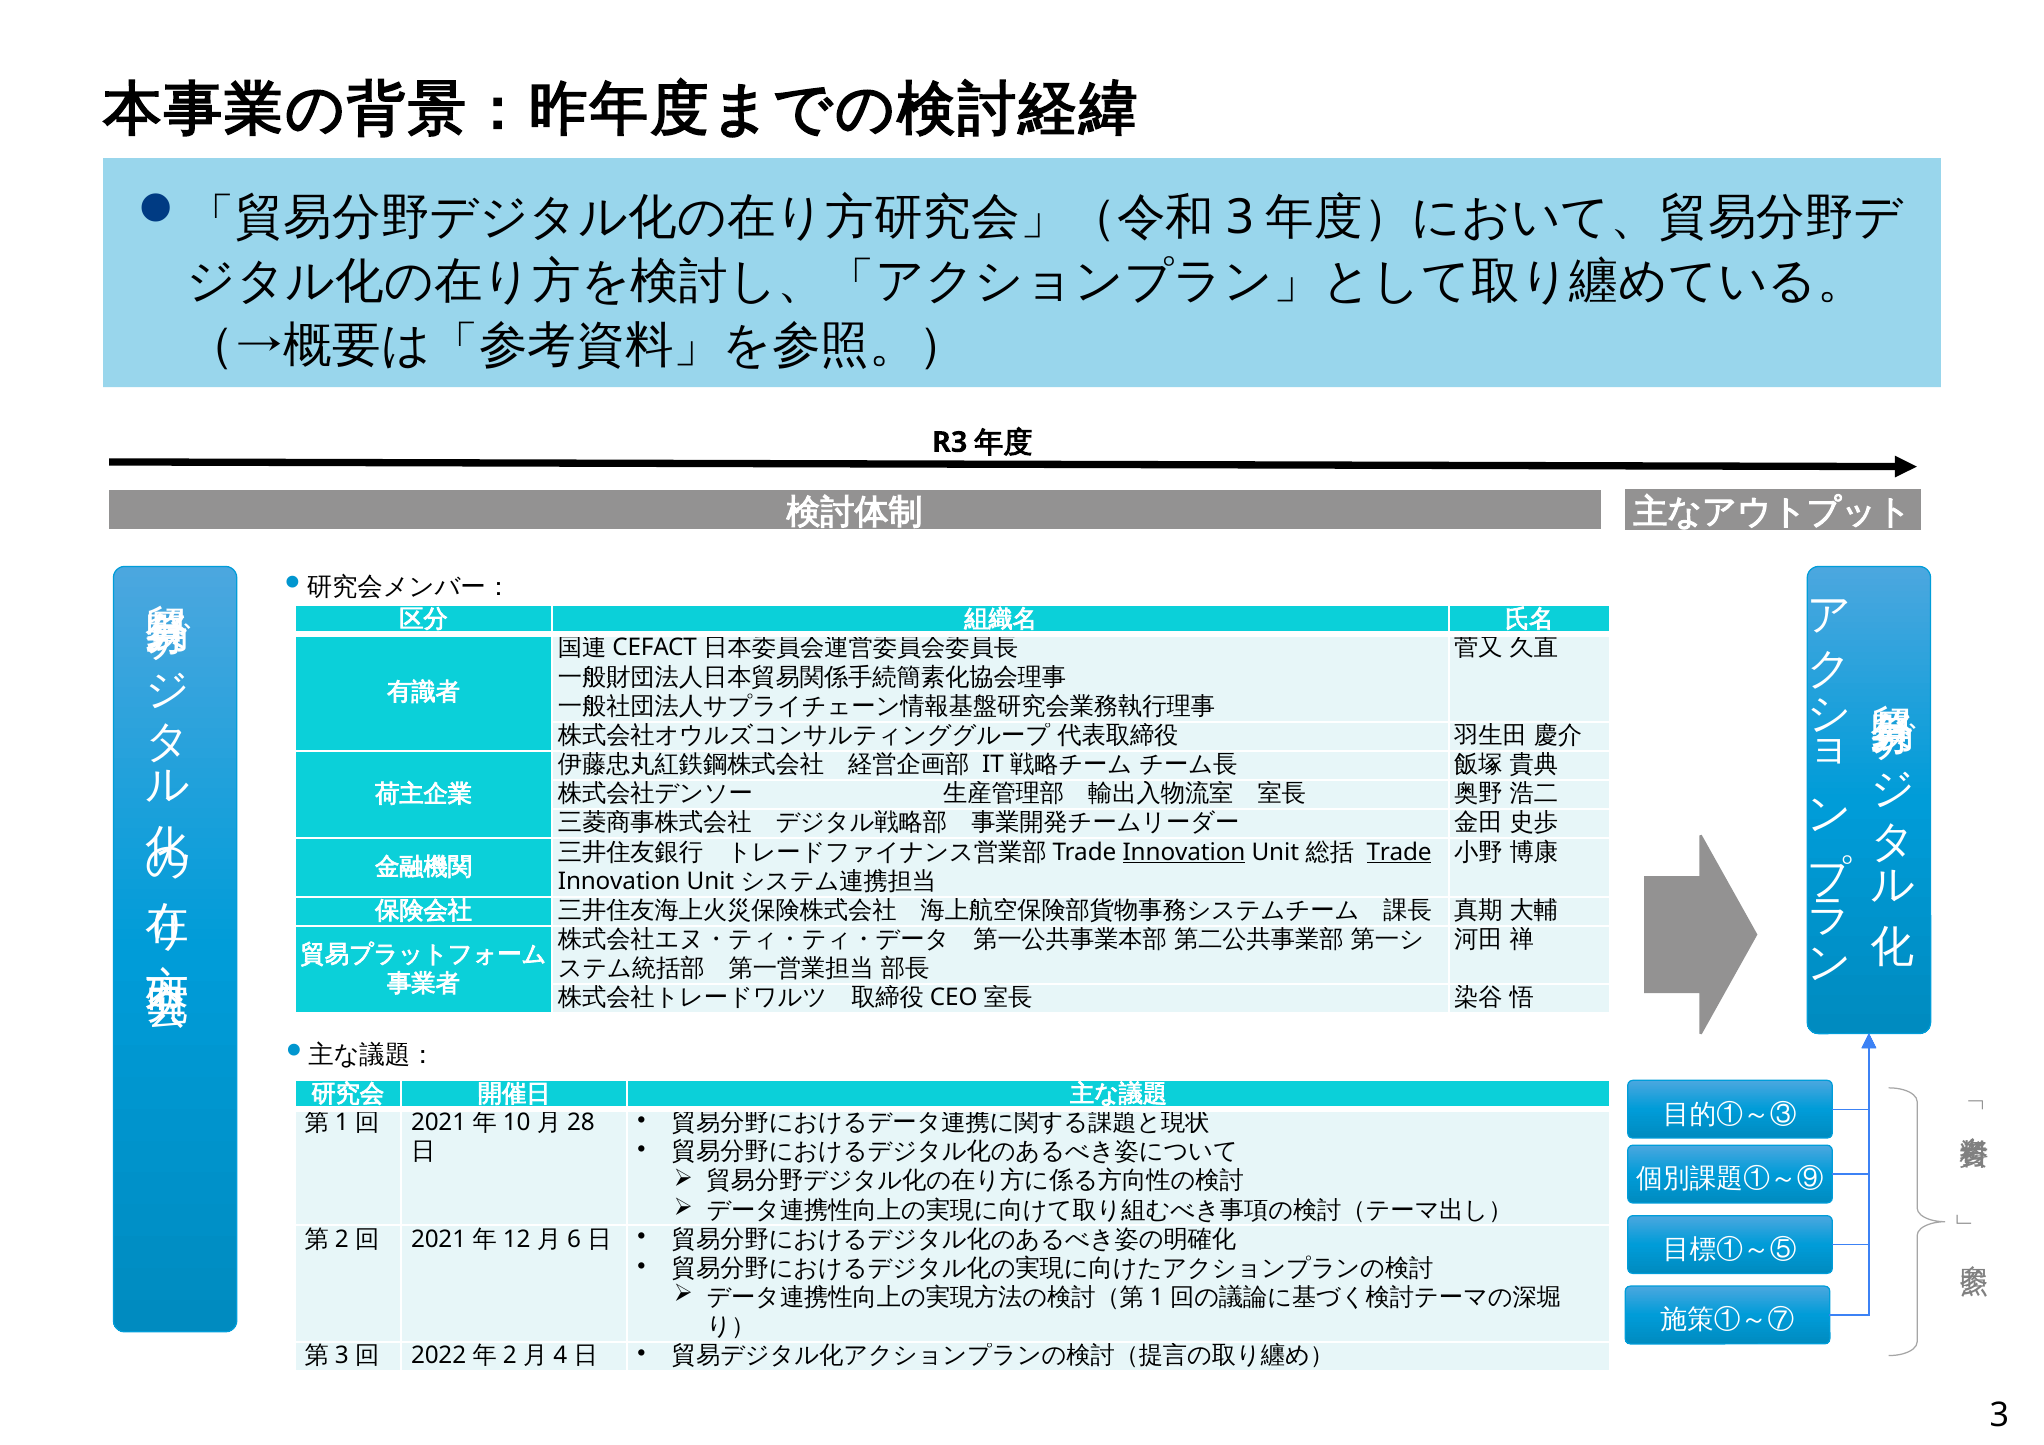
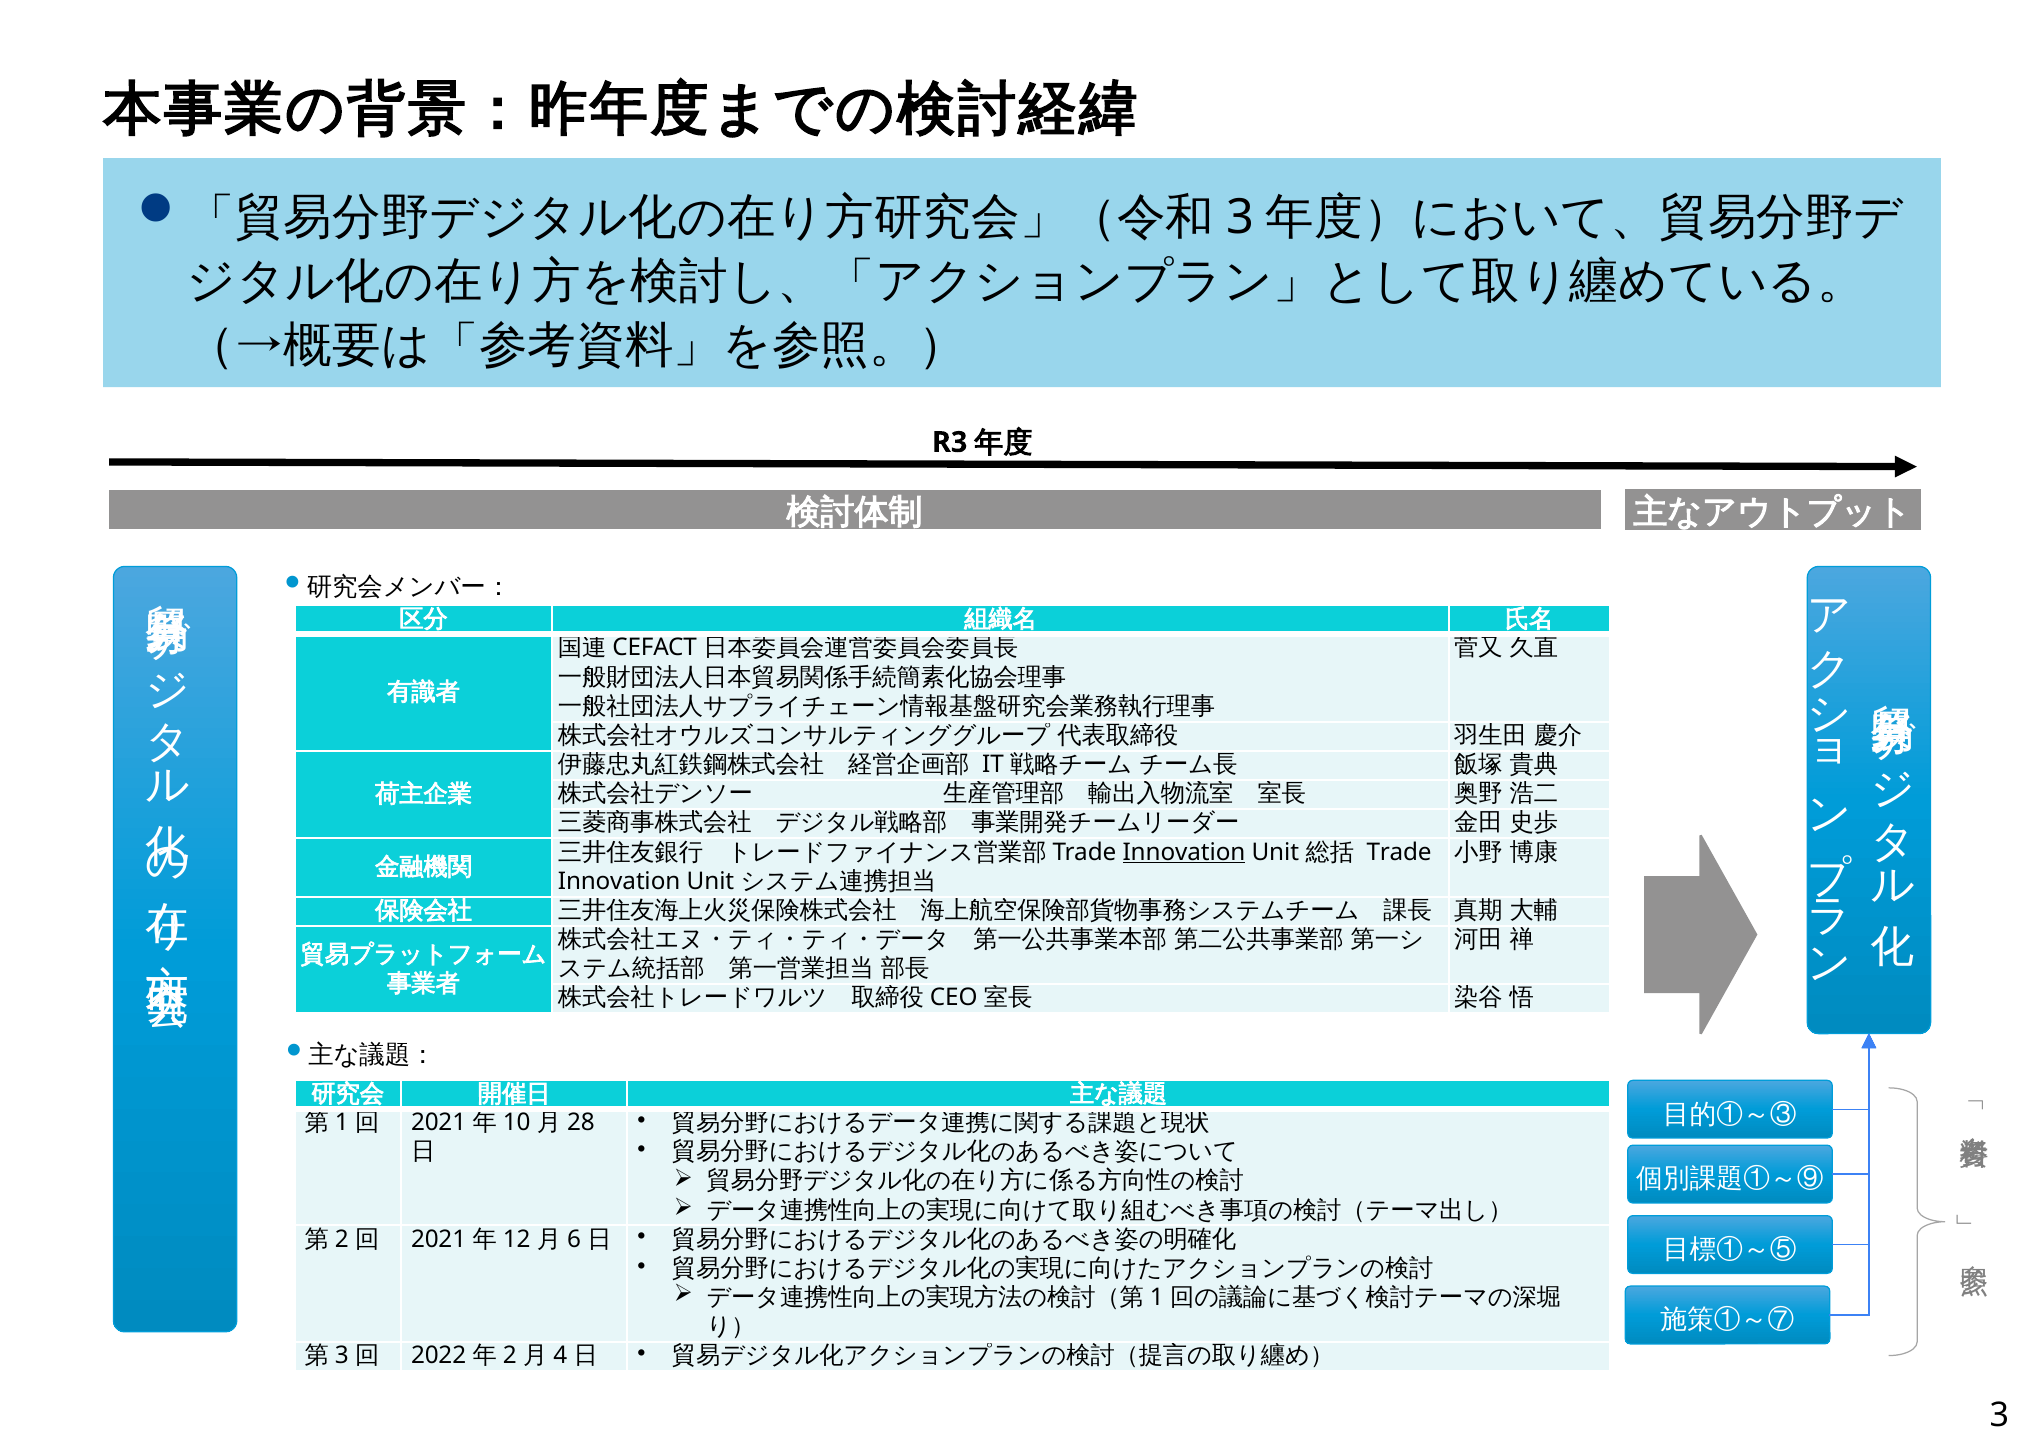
Trade underline: present -> none (1399, 852)
